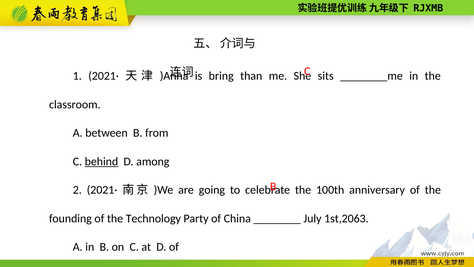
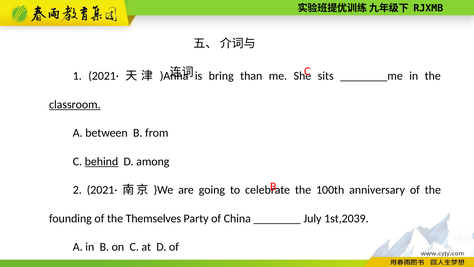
classroom underline: none -> present (75, 104)
Technology: Technology -> Themselves (153, 218)
1st,2063: 1st,2063 -> 1st,2039 (346, 218)
